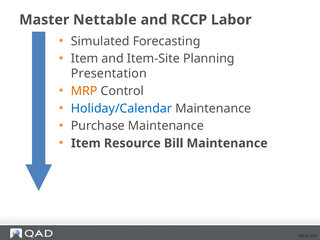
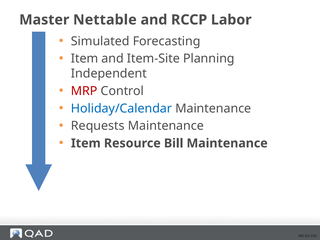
Presentation: Presentation -> Independent (109, 74)
MRP colour: orange -> red (84, 91)
Purchase: Purchase -> Requests (98, 126)
